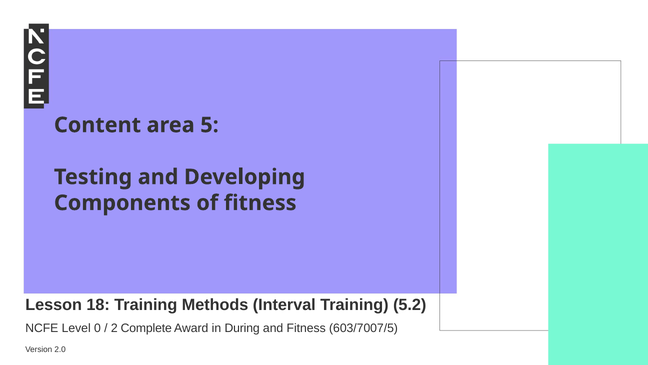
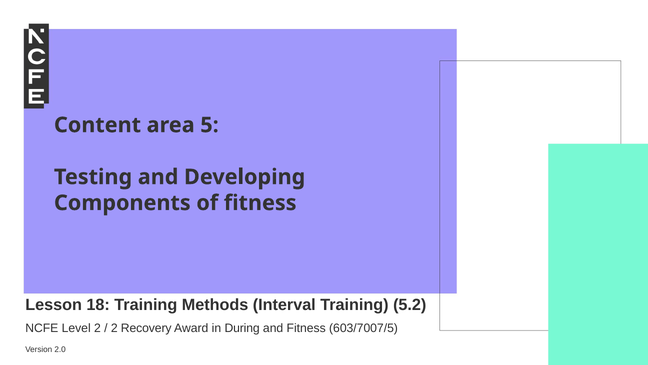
Level 0: 0 -> 2 (97, 328)
Complete: Complete -> Recovery (146, 328)
